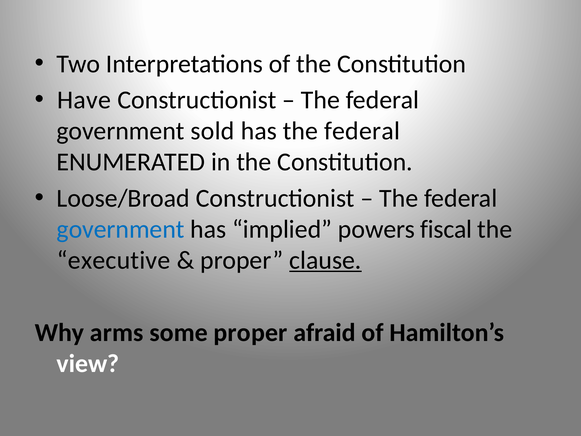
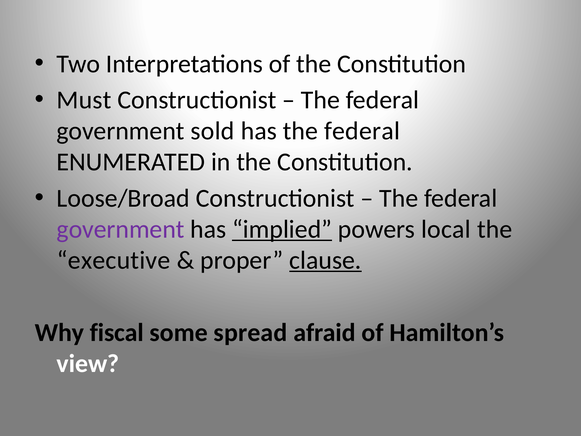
Have: Have -> Must (84, 100)
government colour: blue -> purple (121, 229)
implied underline: none -> present (282, 229)
fiscal: fiscal -> local (446, 229)
arms: arms -> fiscal (117, 332)
some proper: proper -> spread (251, 332)
